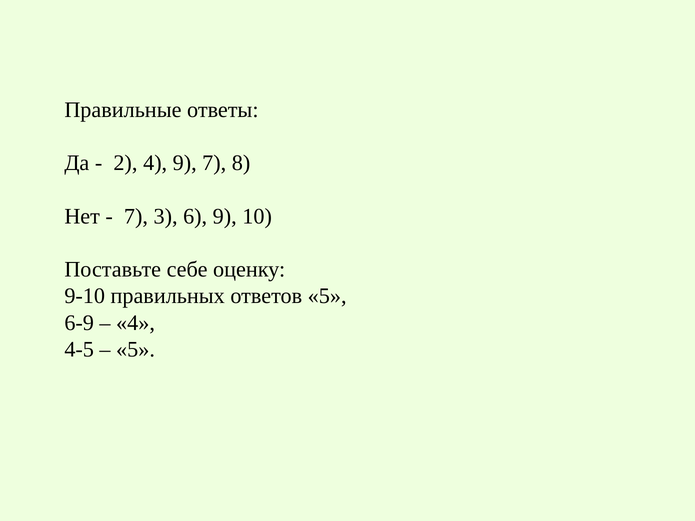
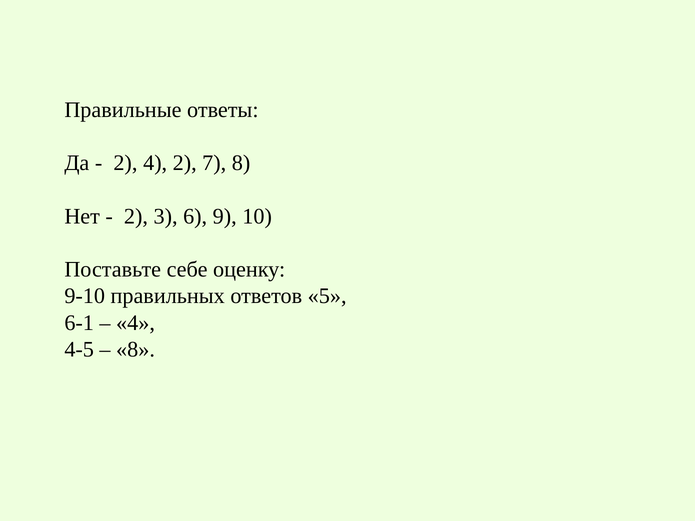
4 9: 9 -> 2 (185, 163)
7: 7 -> 2 (136, 216)
6-9: 6-9 -> 6-1 (79, 323)
5: 5 -> 8 (136, 349)
